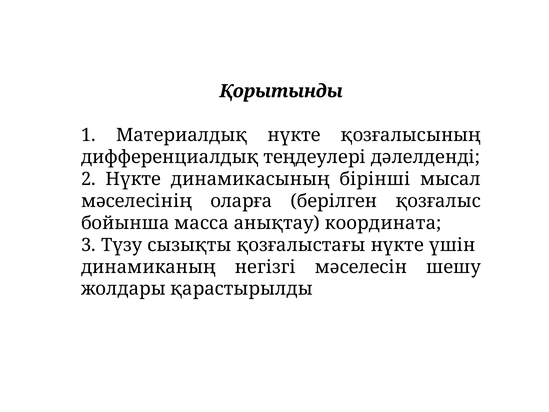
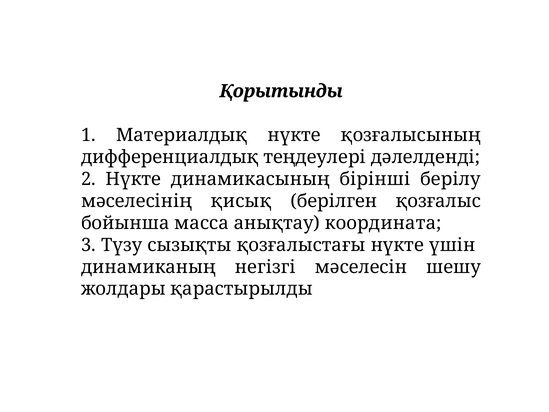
мысал: мысал -> берілу (450, 179)
оларға: оларға -> қисық (241, 201)
